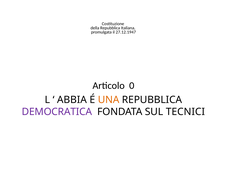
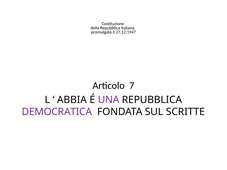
0: 0 -> 7 (132, 86)
UNA colour: orange -> purple (109, 100)
TECNICI: TECNICI -> SCRITTE (185, 112)
